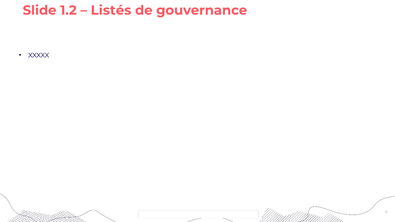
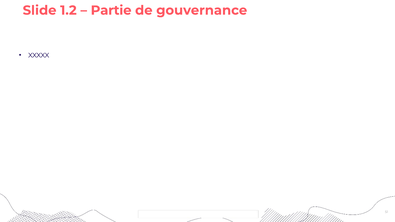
Listés: Listés -> Partie (111, 10)
